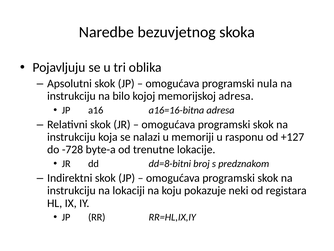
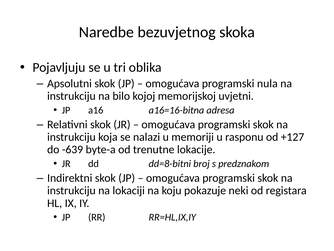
memorijskoj adresa: adresa -> uvjetni (236, 96)
-728: -728 -> -639 (73, 149)
